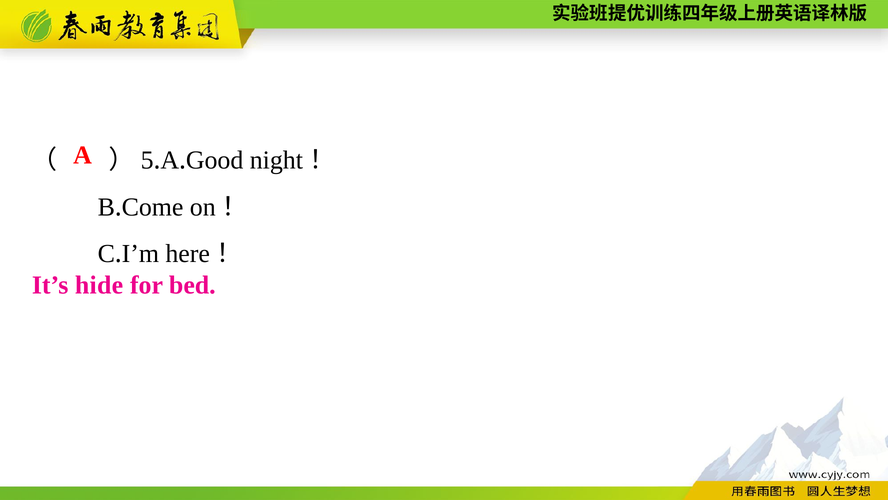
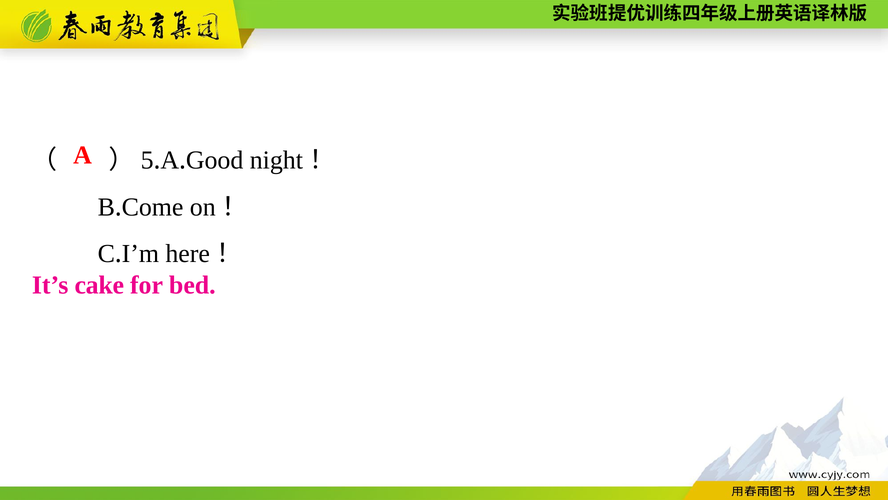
hide: hide -> cake (99, 285)
